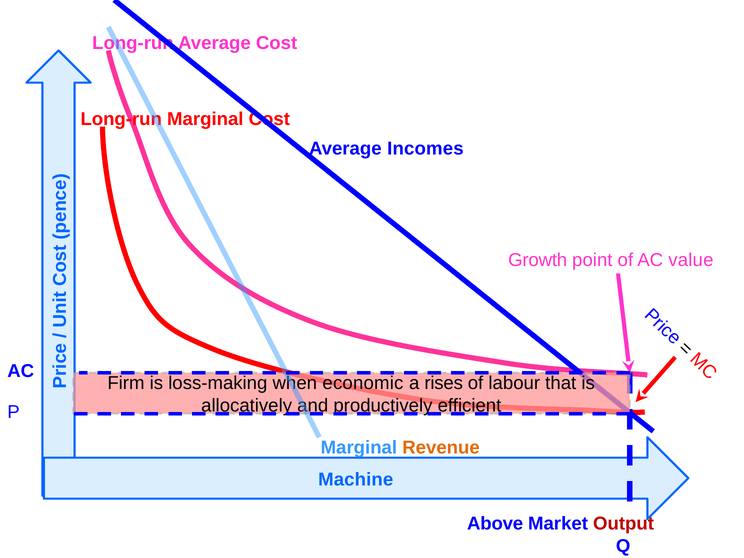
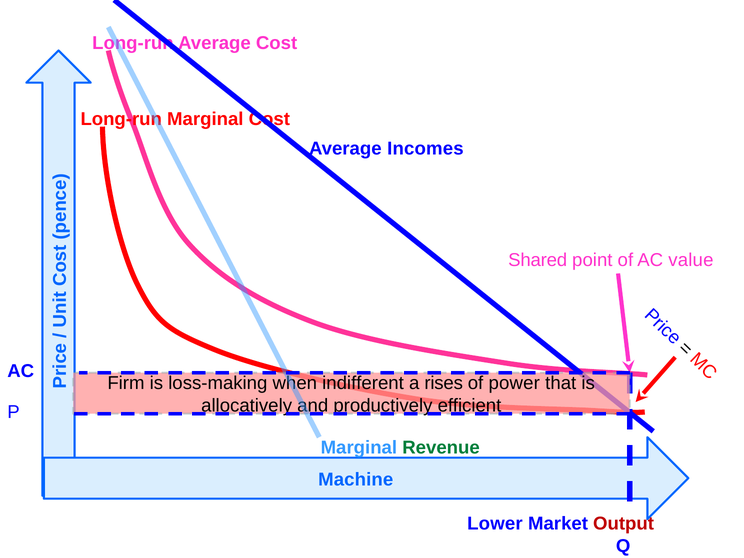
Growth: Growth -> Shared (538, 260)
economic: economic -> indifferent (363, 383)
labour: labour -> power (514, 383)
Revenue colour: orange -> green (441, 447)
Above: Above -> Lower (495, 524)
